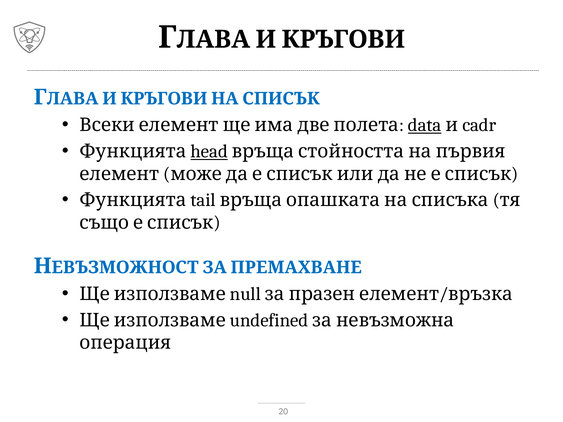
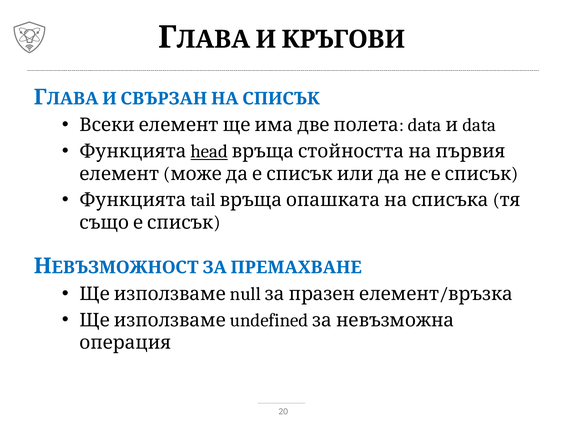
КРЪГОВИ: КРЪГОВИ -> СВЪРЗАН (164, 99)
data underline: present -> none (425, 125)
и cadr: cadr -> data (479, 125)
